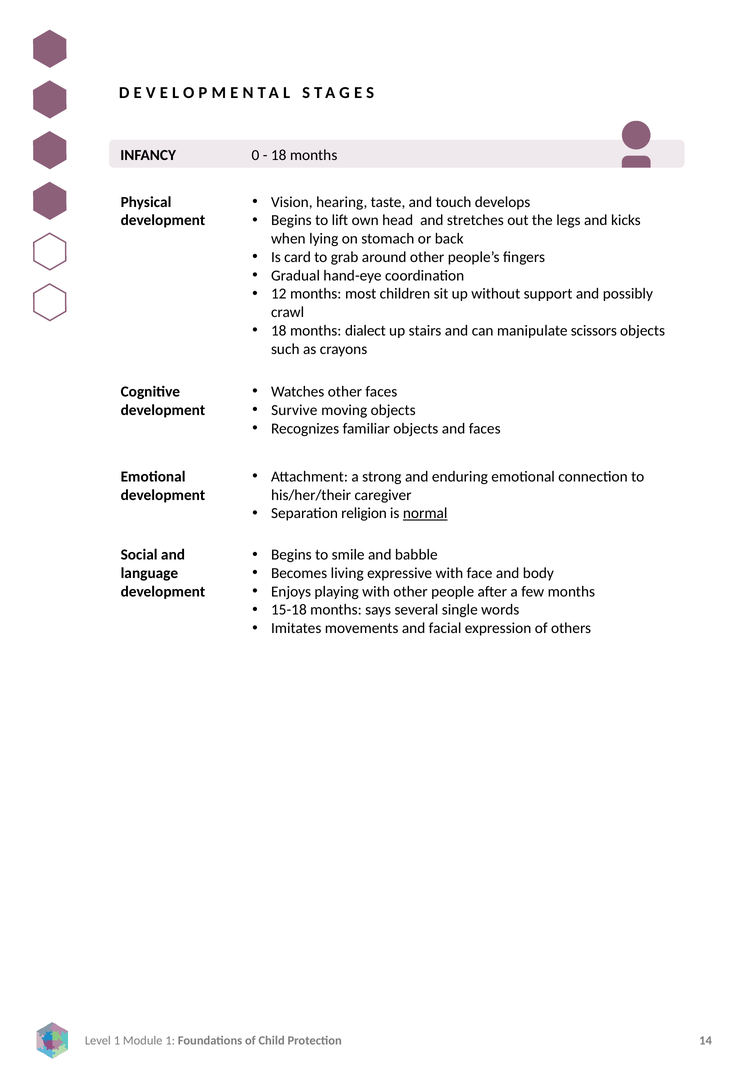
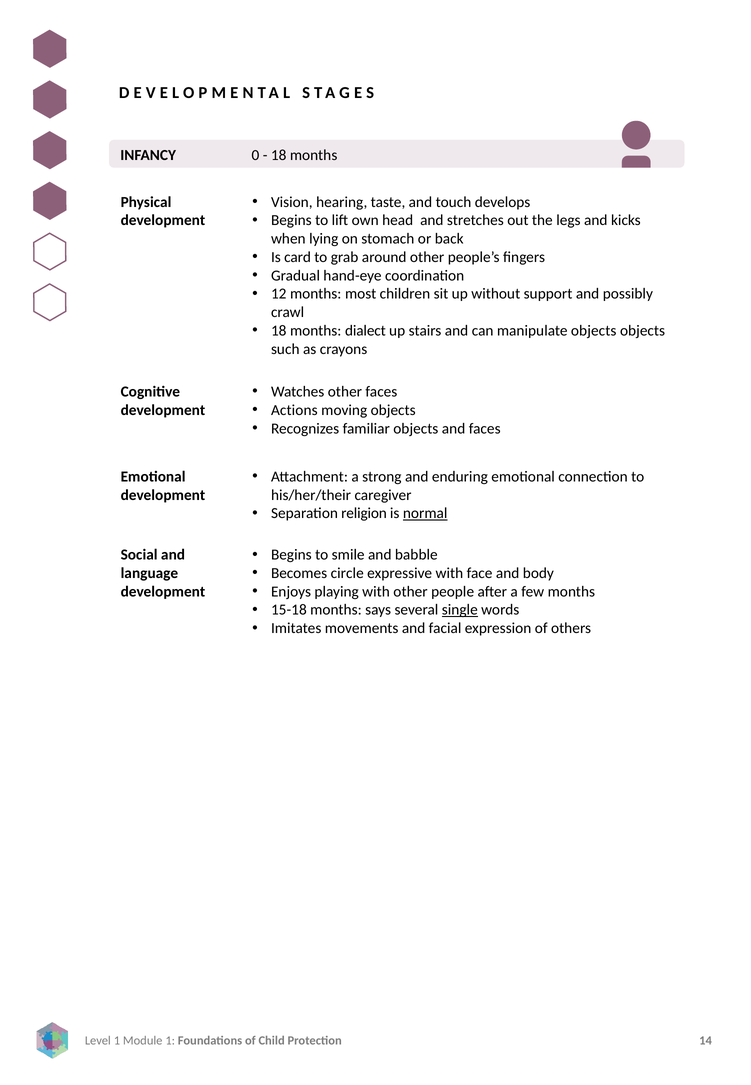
manipulate scissors: scissors -> objects (594, 331)
Survive: Survive -> Actions (294, 410)
living: living -> circle (347, 573)
single underline: none -> present (460, 610)
